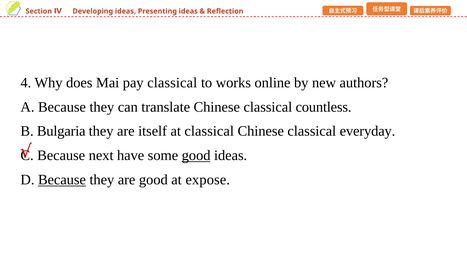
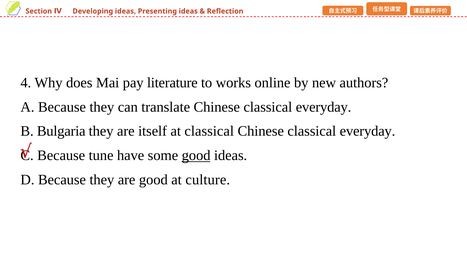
pay classical: classical -> literature (172, 83)
translate Chinese classical countless: countless -> everyday (324, 107)
next: next -> tune (101, 155)
Because underline: present -> none (62, 179)
expose: expose -> culture (208, 179)
